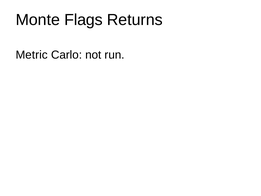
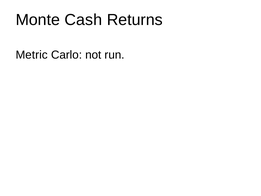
Flags: Flags -> Cash (83, 20)
